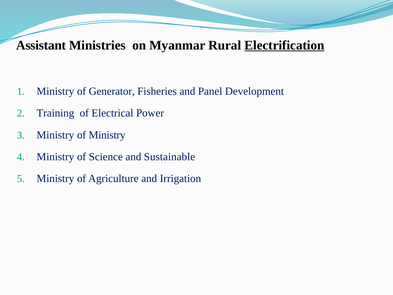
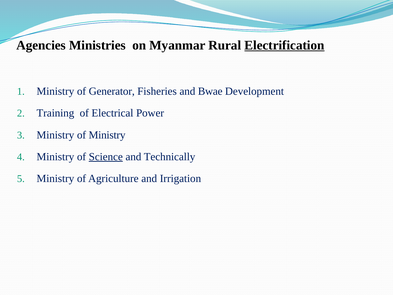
Assistant: Assistant -> Agencies (41, 45)
Panel: Panel -> Bwae (210, 91)
Science underline: none -> present (106, 157)
Sustainable: Sustainable -> Technically (170, 157)
